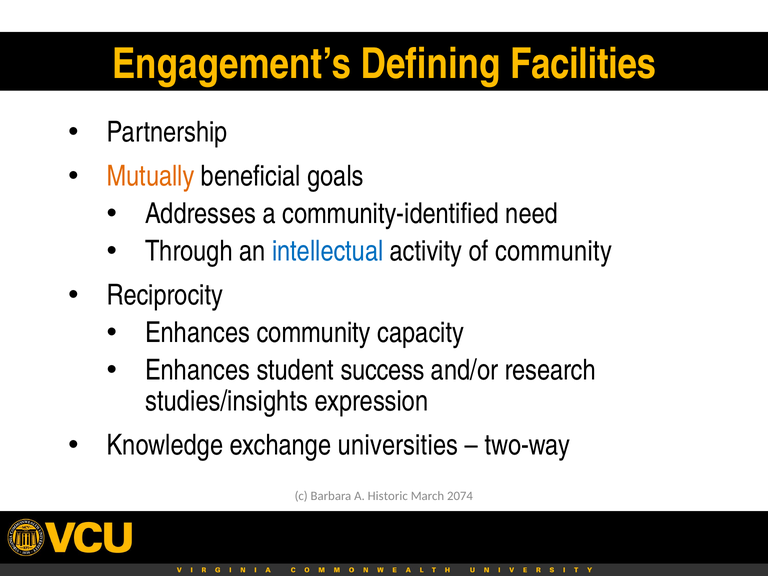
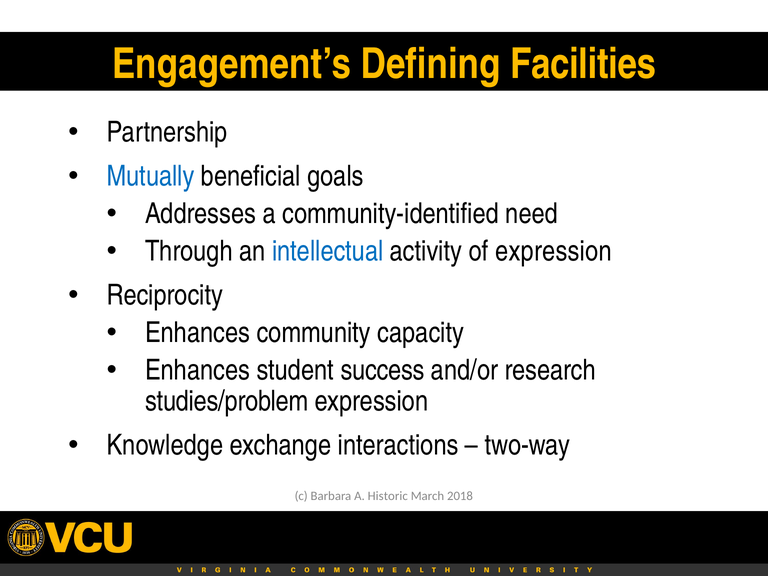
Mutually colour: orange -> blue (151, 176)
of community: community -> expression (554, 251)
studies/insights: studies/insights -> studies/problem (227, 401)
universities: universities -> interactions (398, 445)
2074: 2074 -> 2018 (460, 496)
